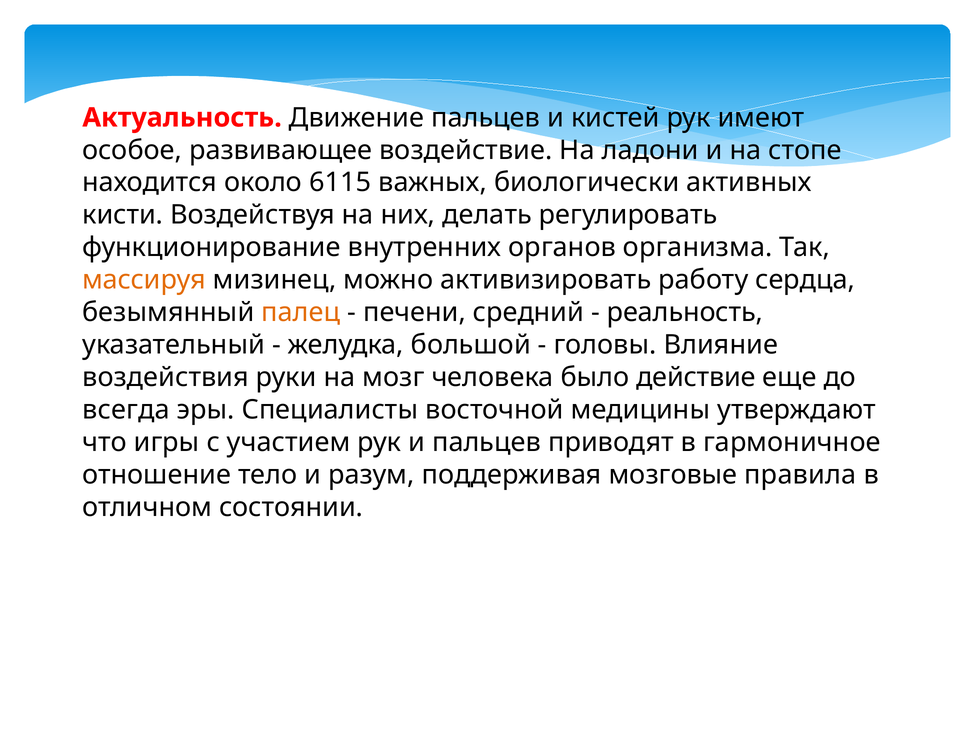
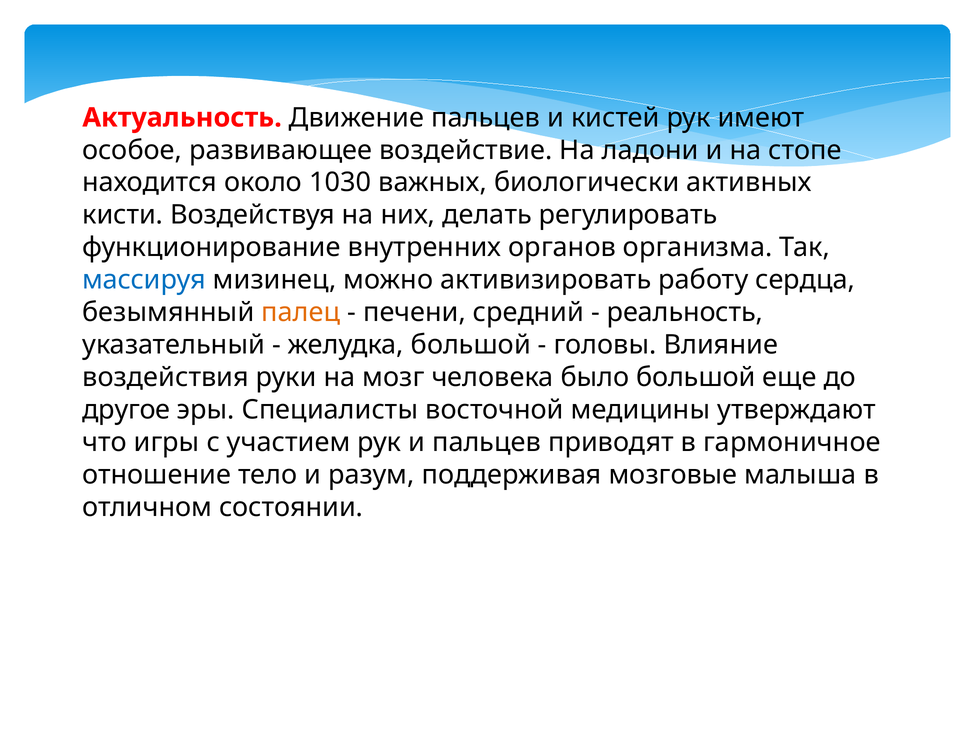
6115: 6115 -> 1030 (340, 183)
массируя colour: orange -> blue (144, 280)
было действие: действие -> большой (696, 378)
всегда: всегда -> другое (126, 410)
правила: правила -> малыша (800, 475)
